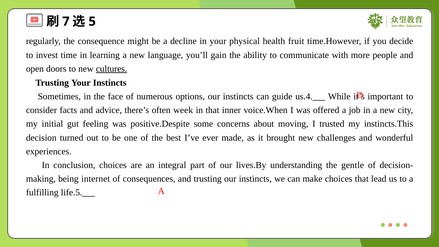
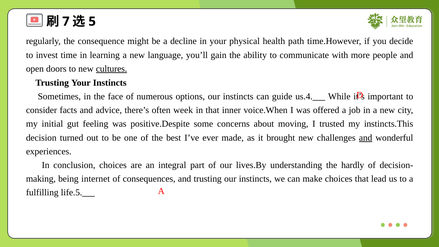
fruit: fruit -> path (296, 41)
and underline: none -> present (366, 138)
gentle: gentle -> hardly (353, 165)
